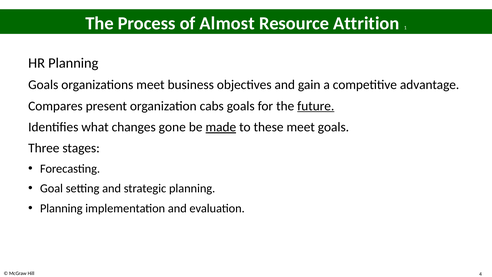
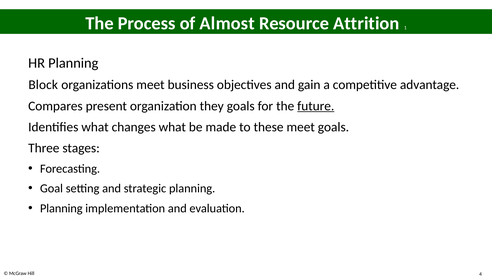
Goals: Goals -> Block (43, 85)
cabs: cabs -> they (212, 106)
changes gone: gone -> what (172, 127)
made underline: present -> none (221, 127)
